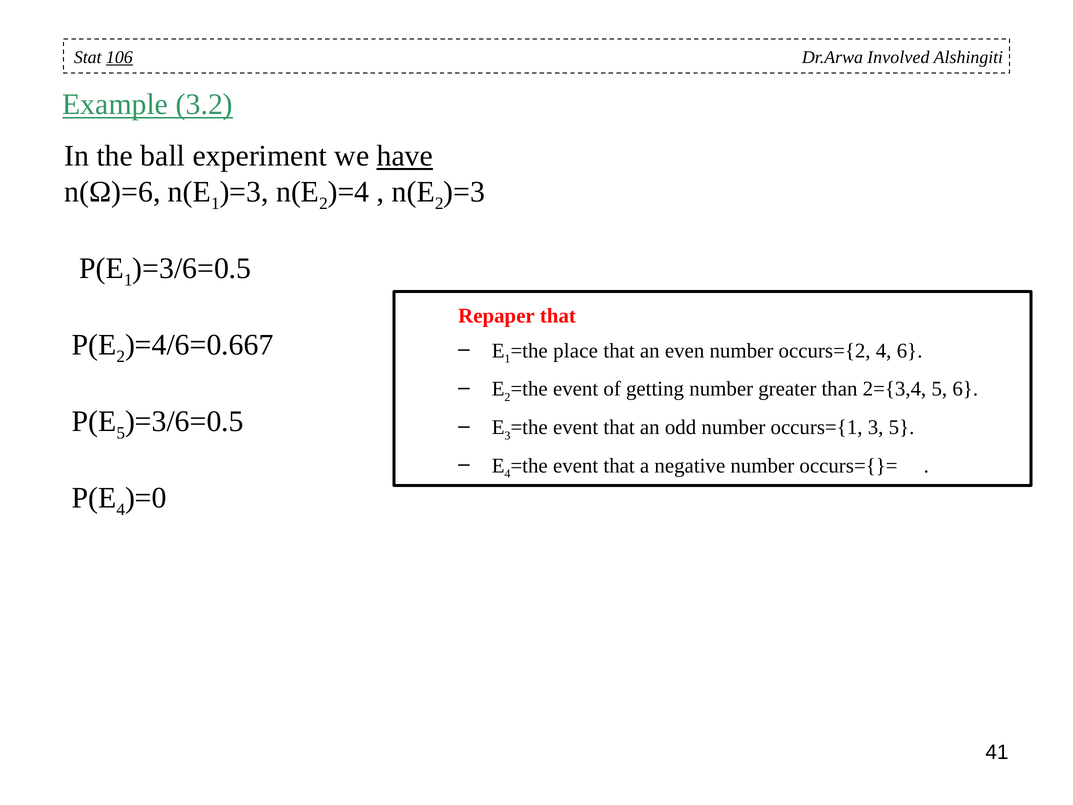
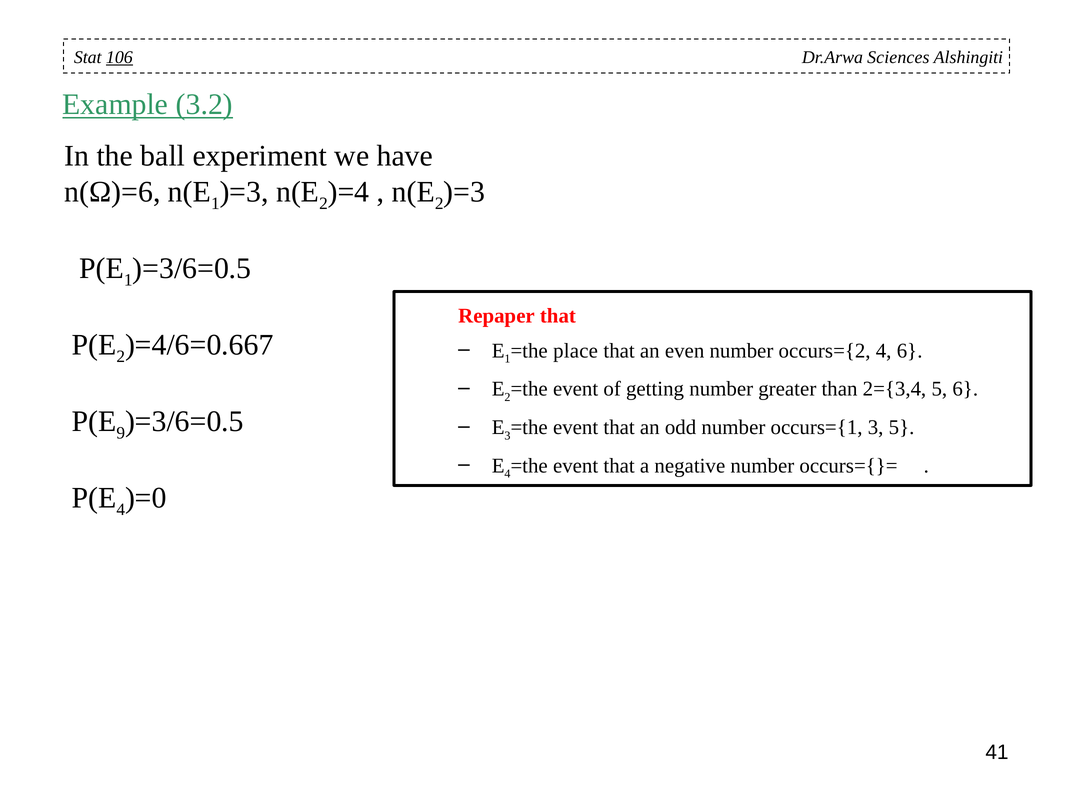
Involved: Involved -> Sciences (898, 57)
have underline: present -> none (405, 156)
5: 5 -> 9 (121, 433)
